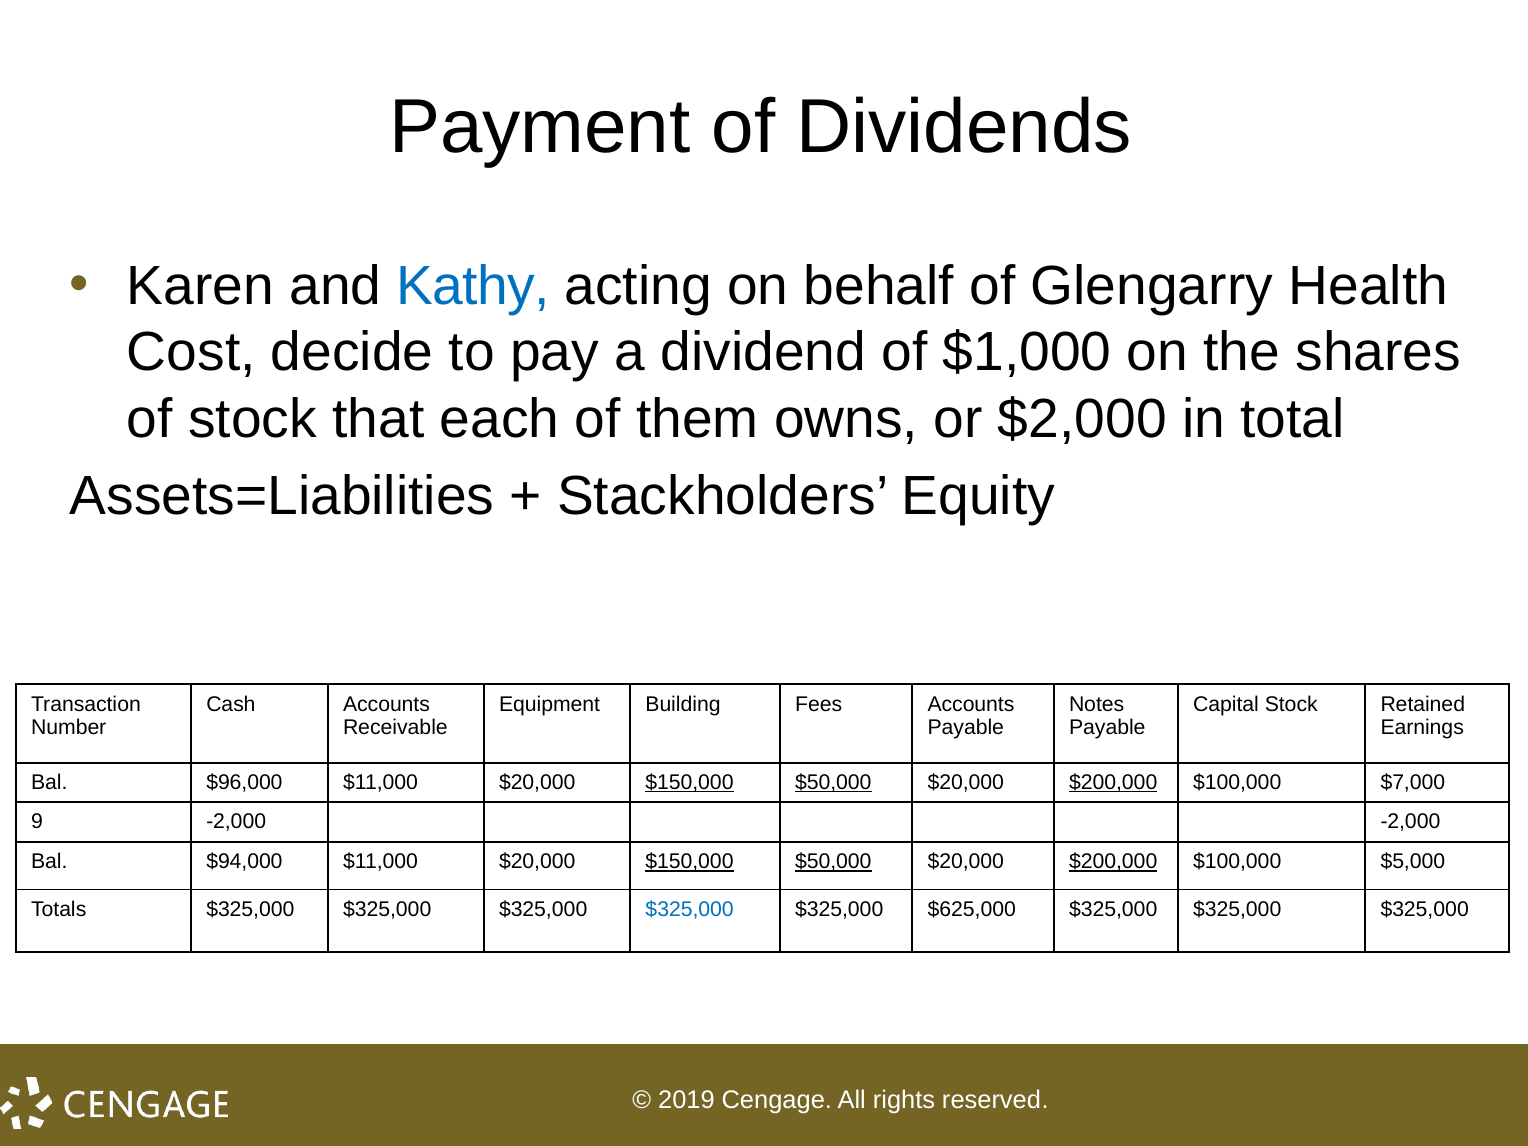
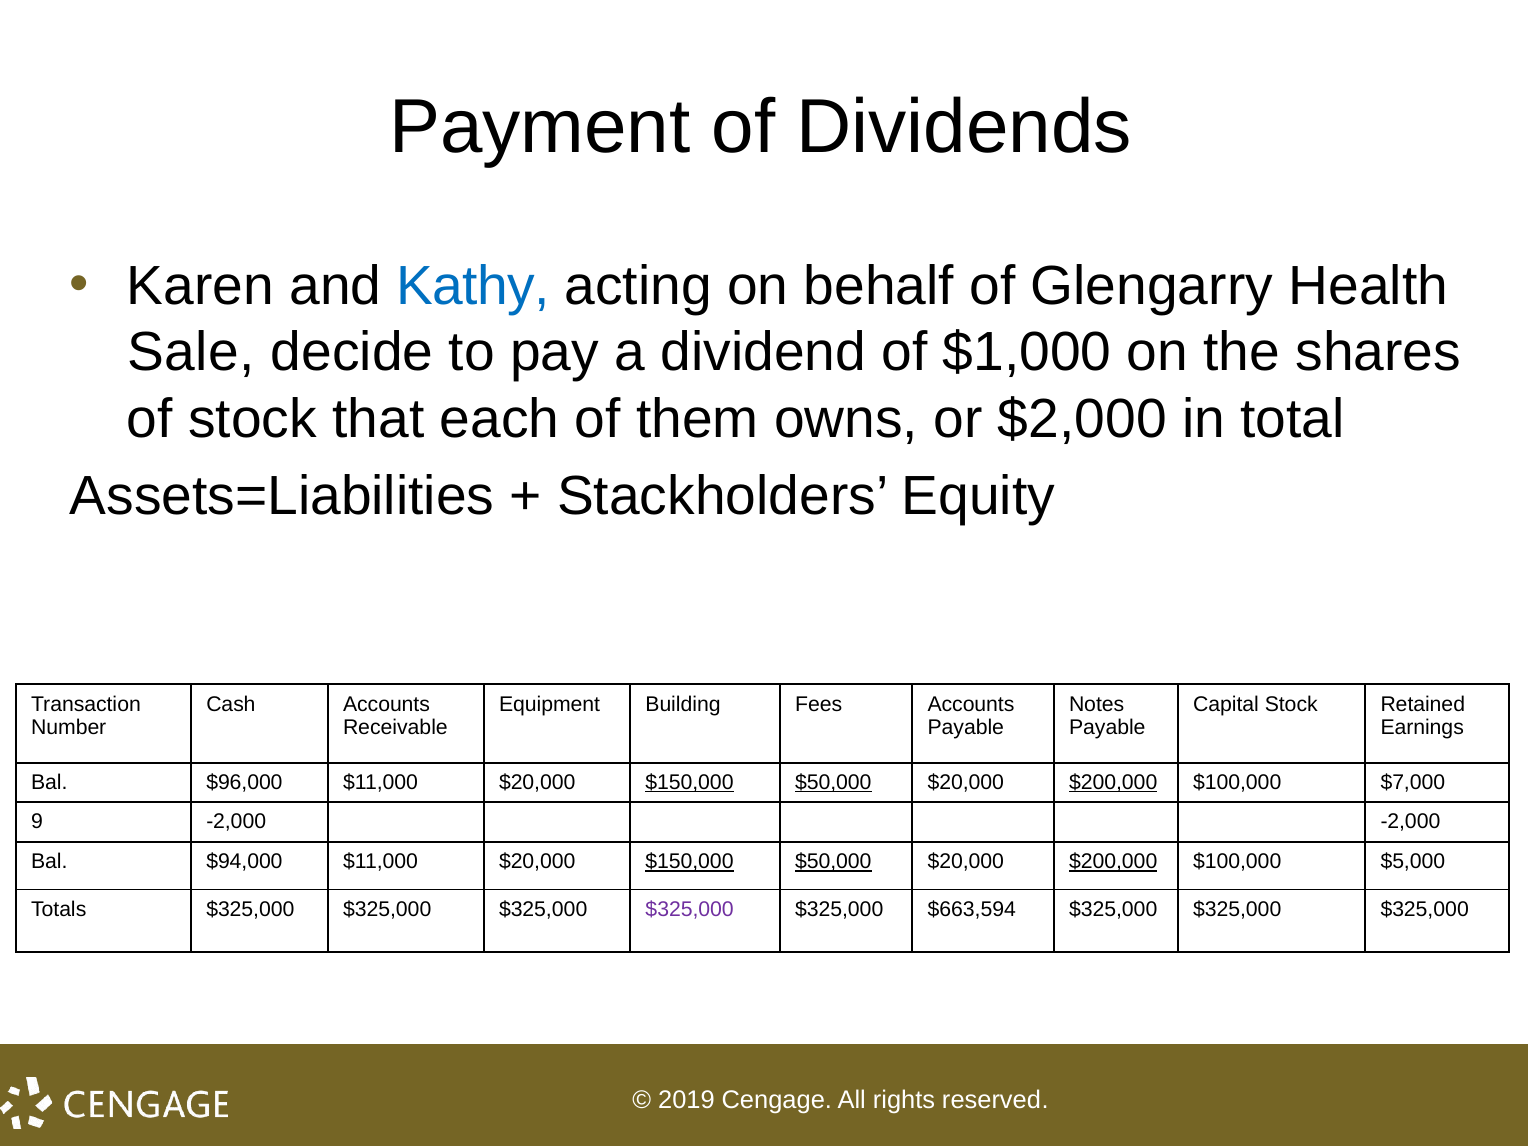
Cost: Cost -> Sale (191, 353)
$325,000 colour: blue -> purple (690, 909)
$625,000: $625,000 -> $663,594 (972, 909)
